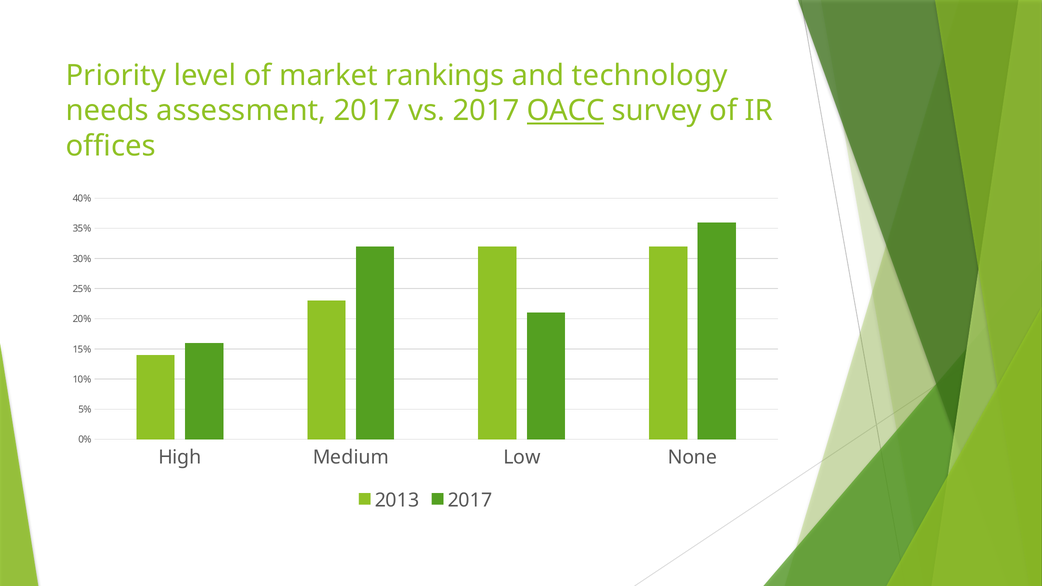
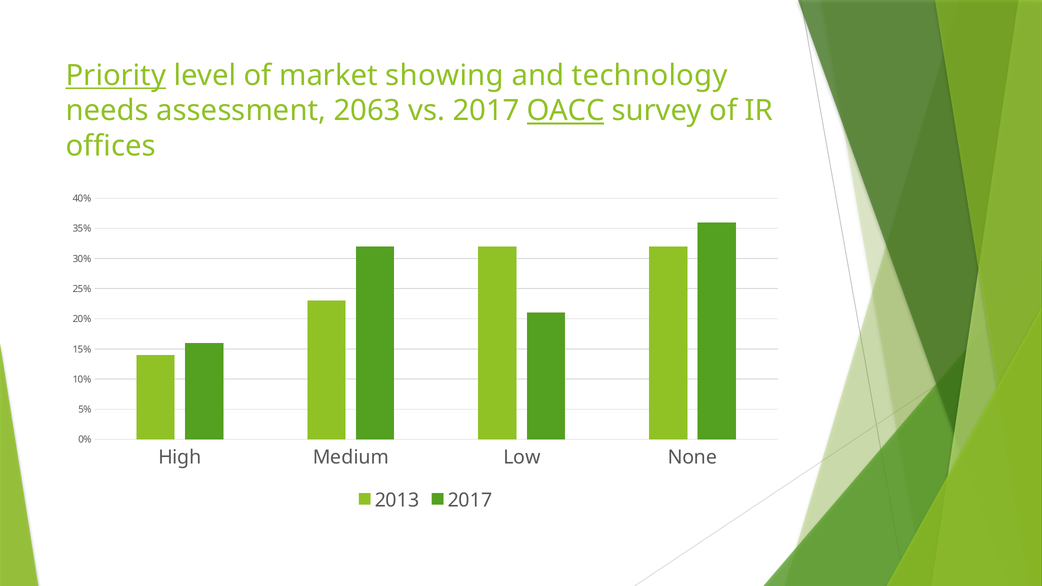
Priority underline: none -> present (116, 76)
rankings: rankings -> showing (445, 76)
assessment 2017: 2017 -> 2063 (367, 111)
